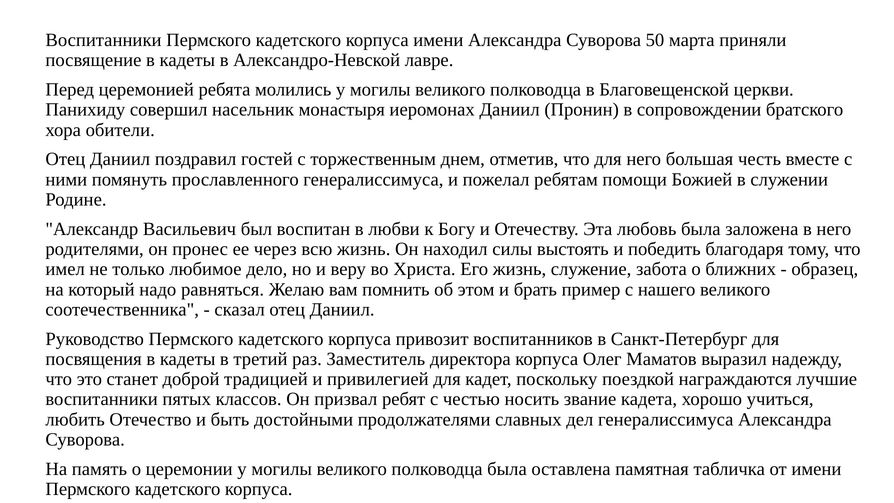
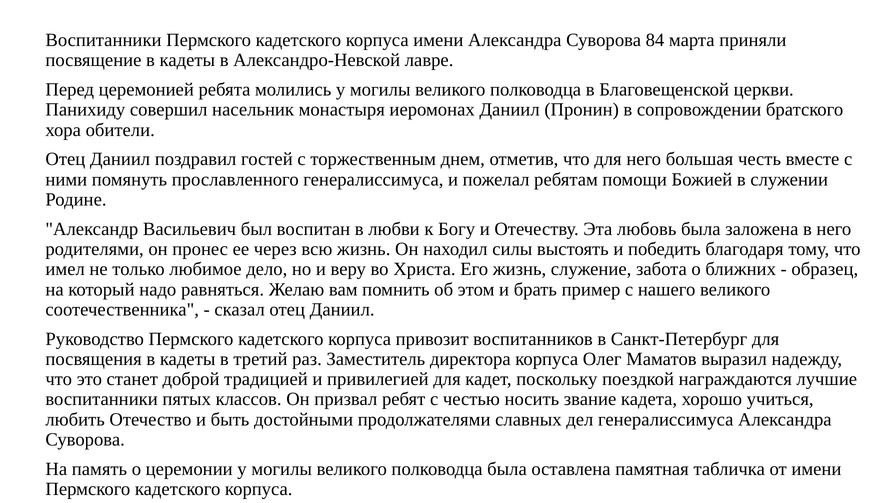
50: 50 -> 84 (655, 40)
